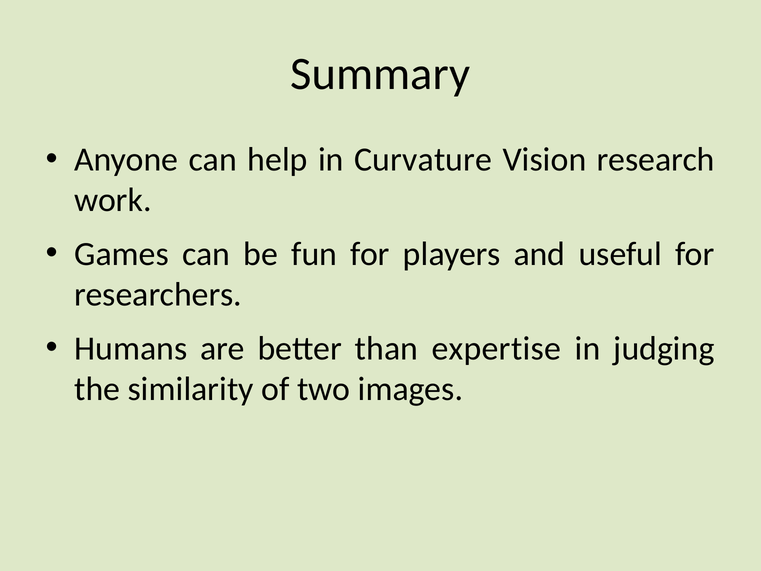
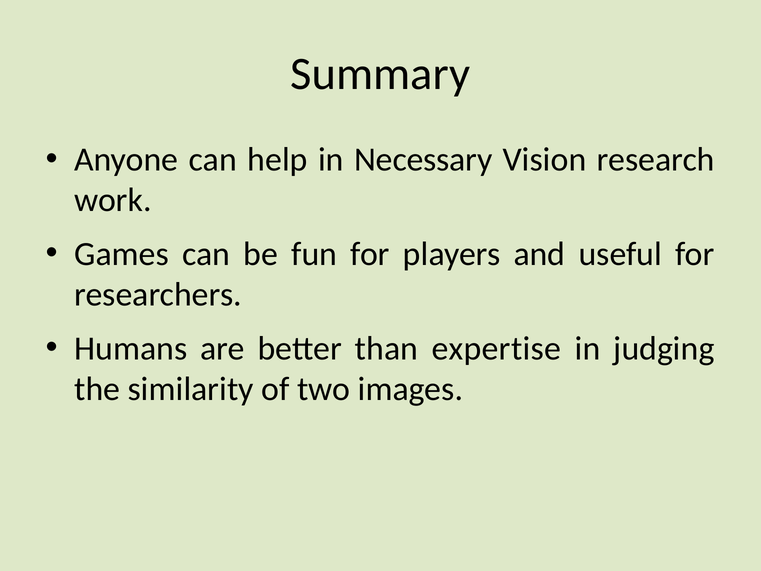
Curvature: Curvature -> Necessary (423, 160)
